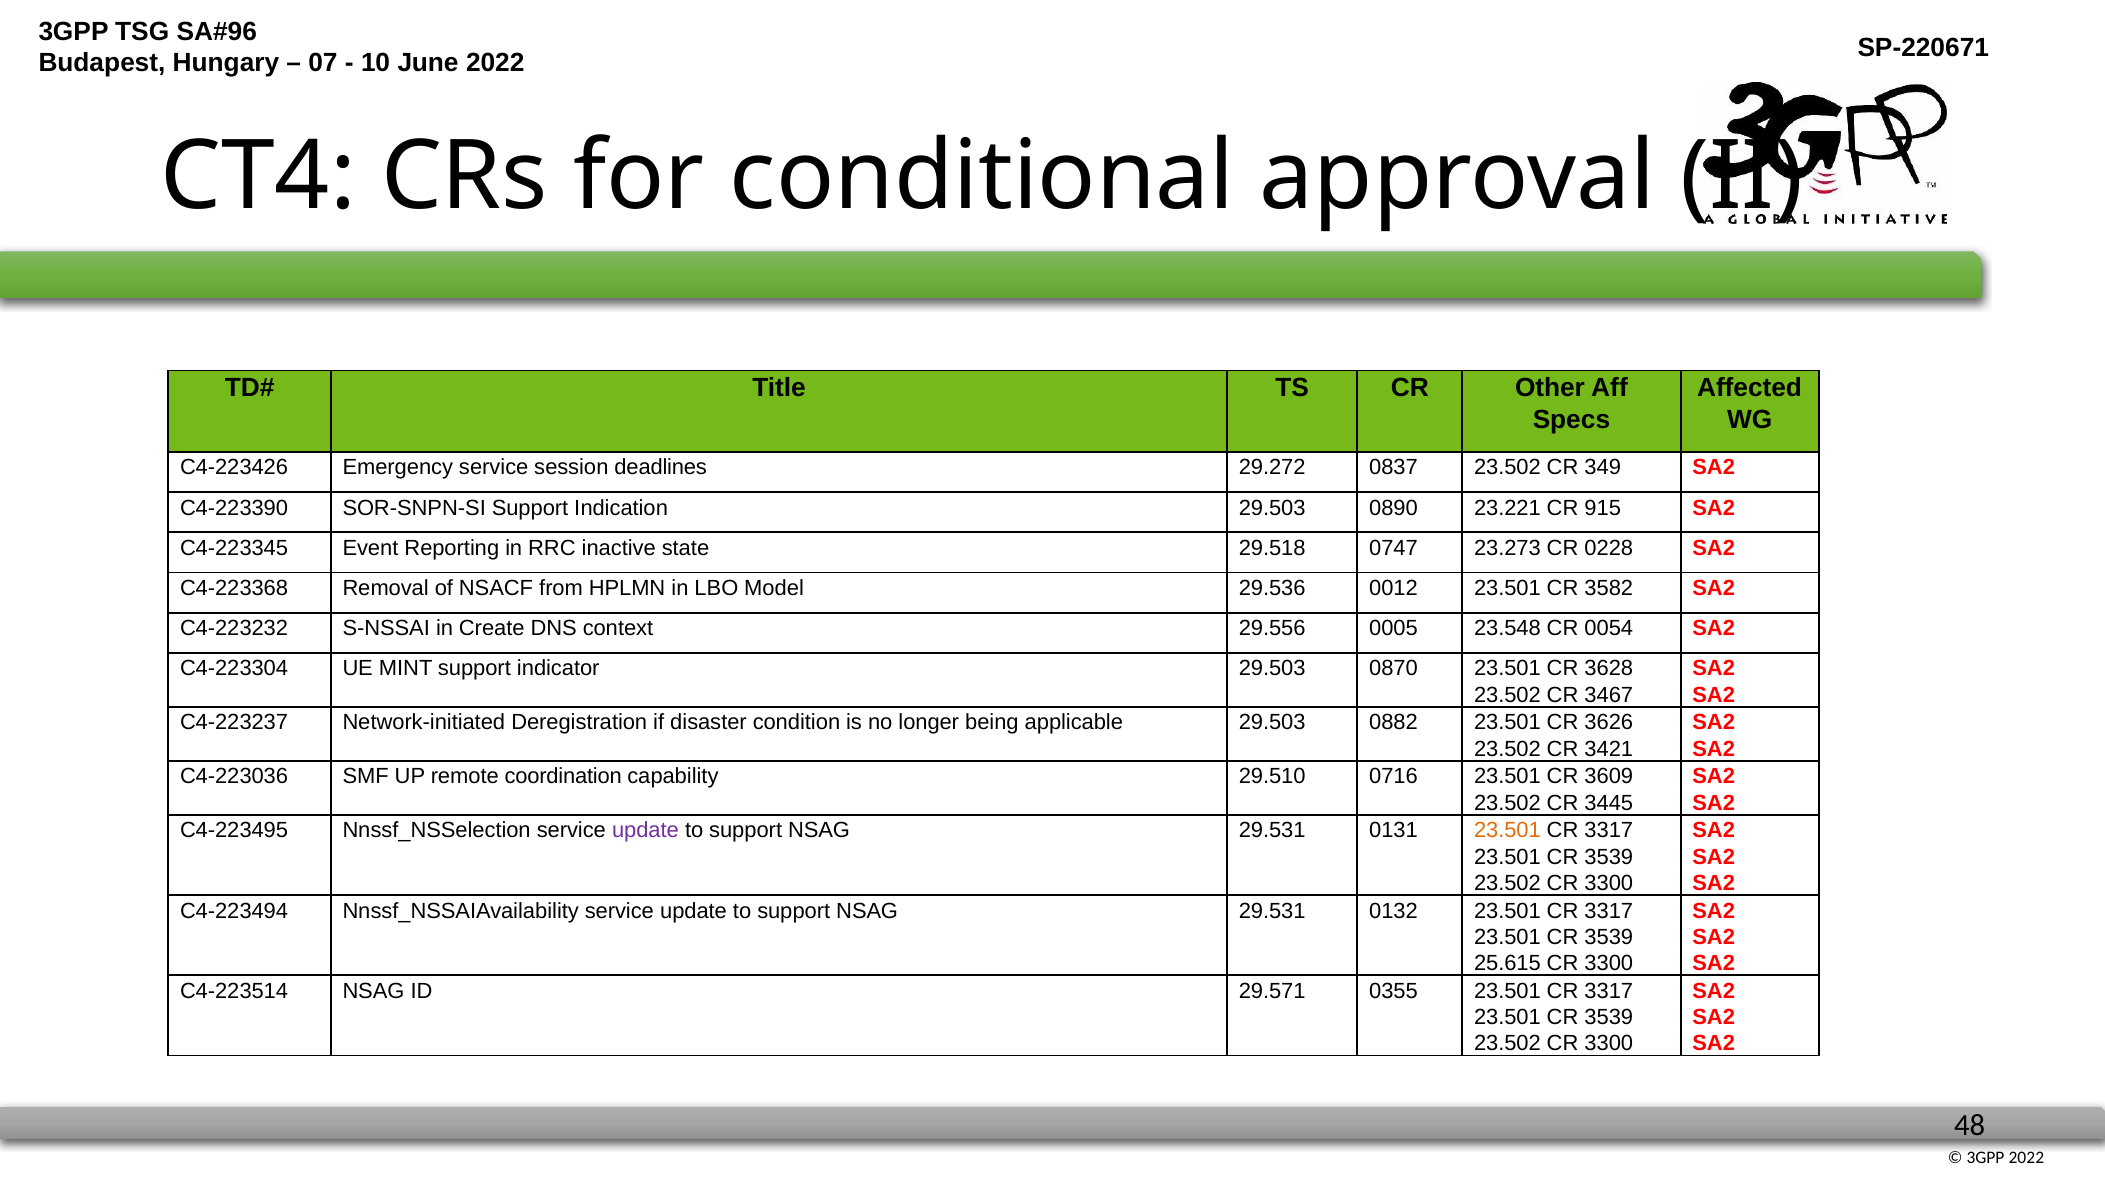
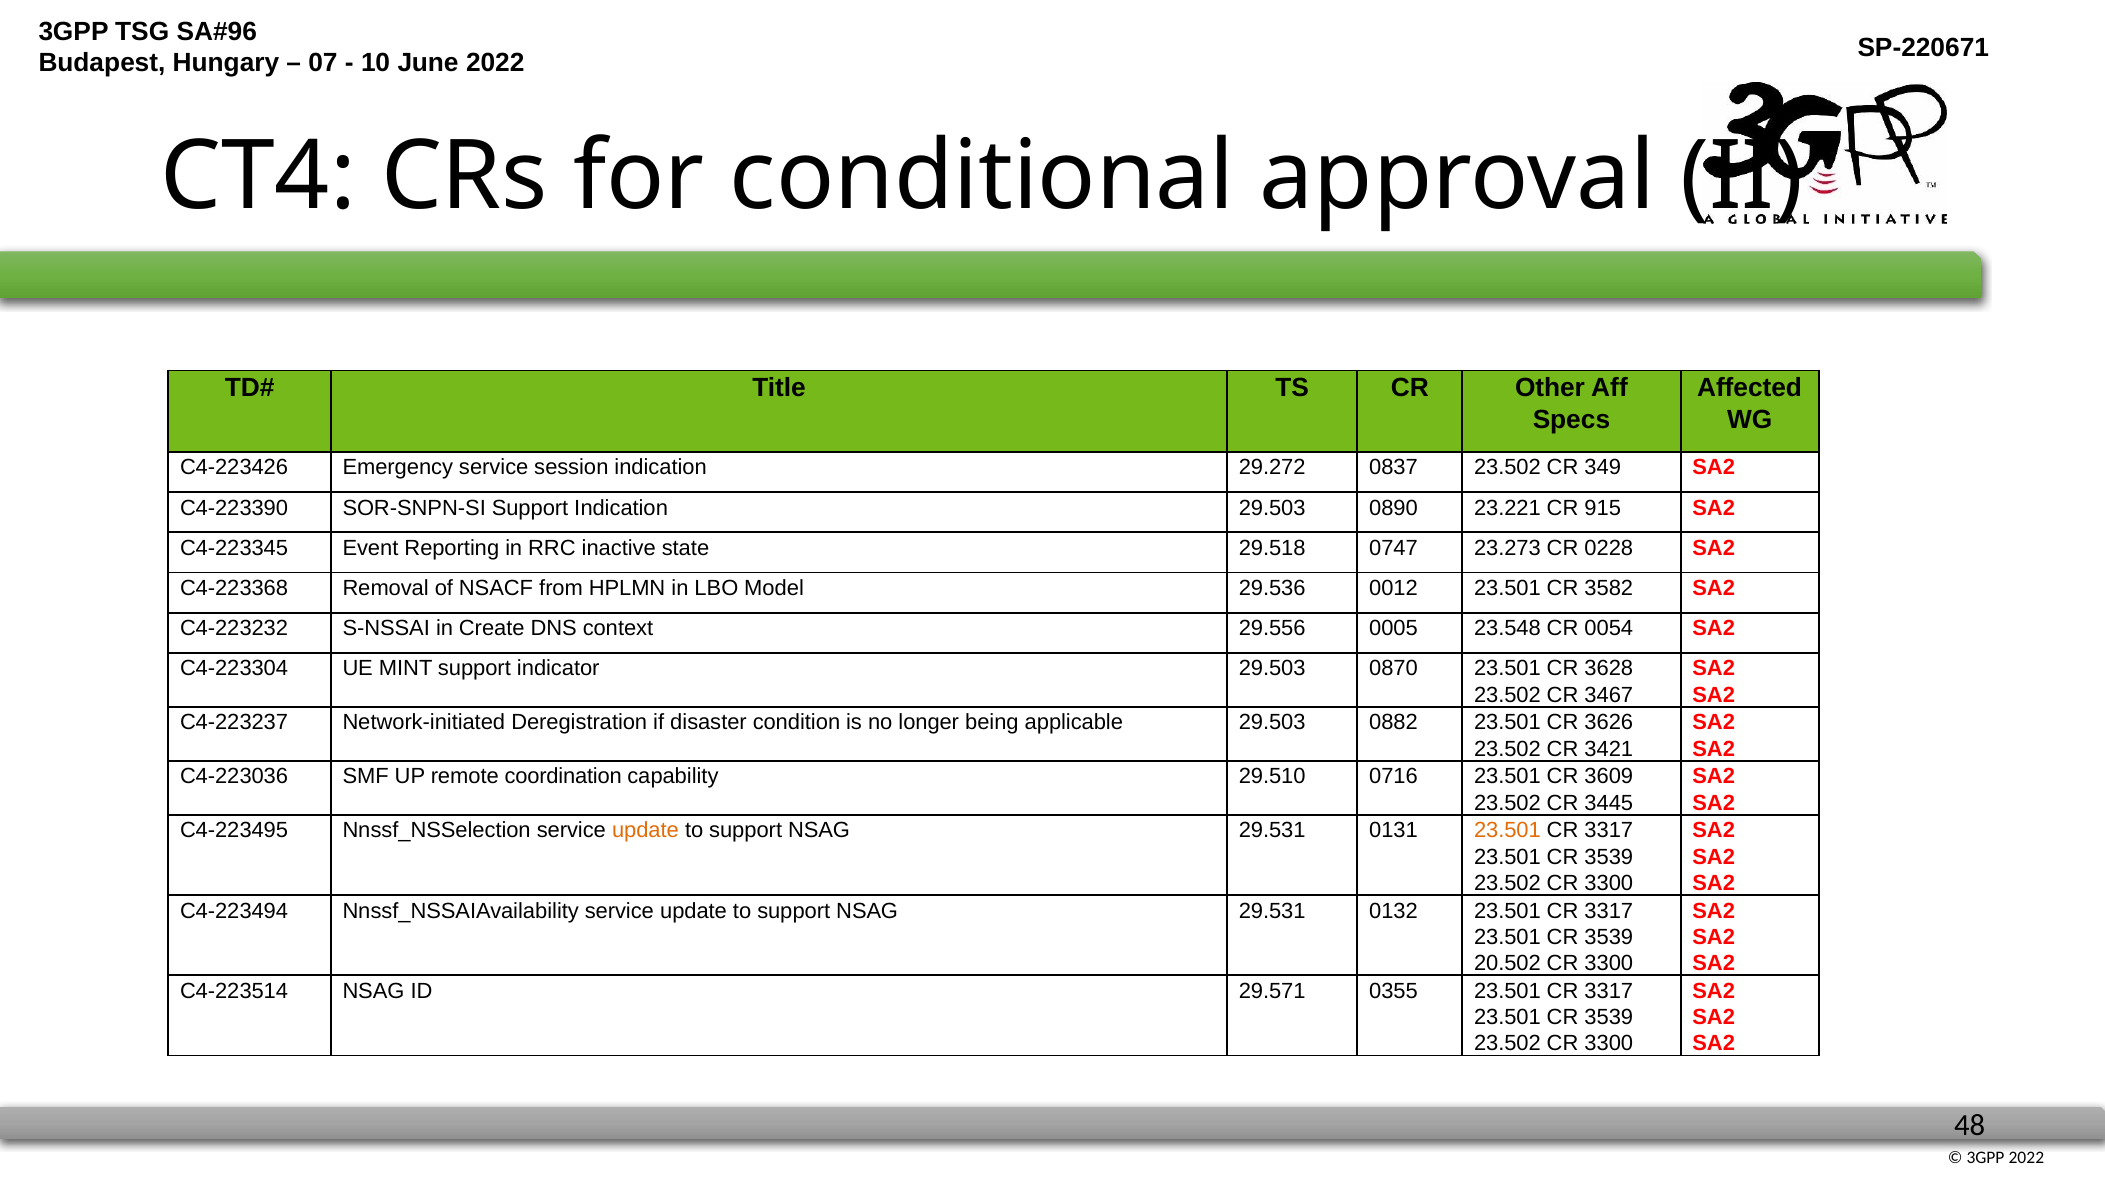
session deadlines: deadlines -> indication (661, 468)
update colour: purple -> orange (645, 831)
25.615: 25.615 -> 20.502 (1507, 963)
